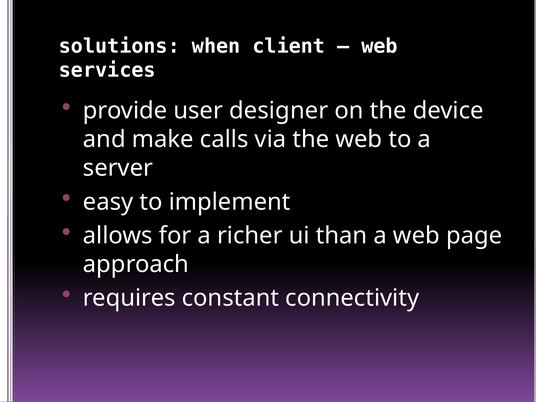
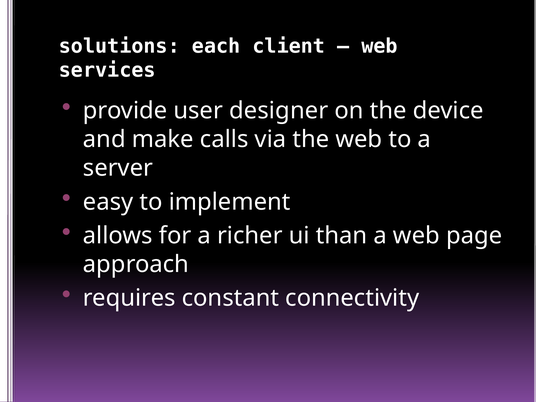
when: when -> each (216, 46)
